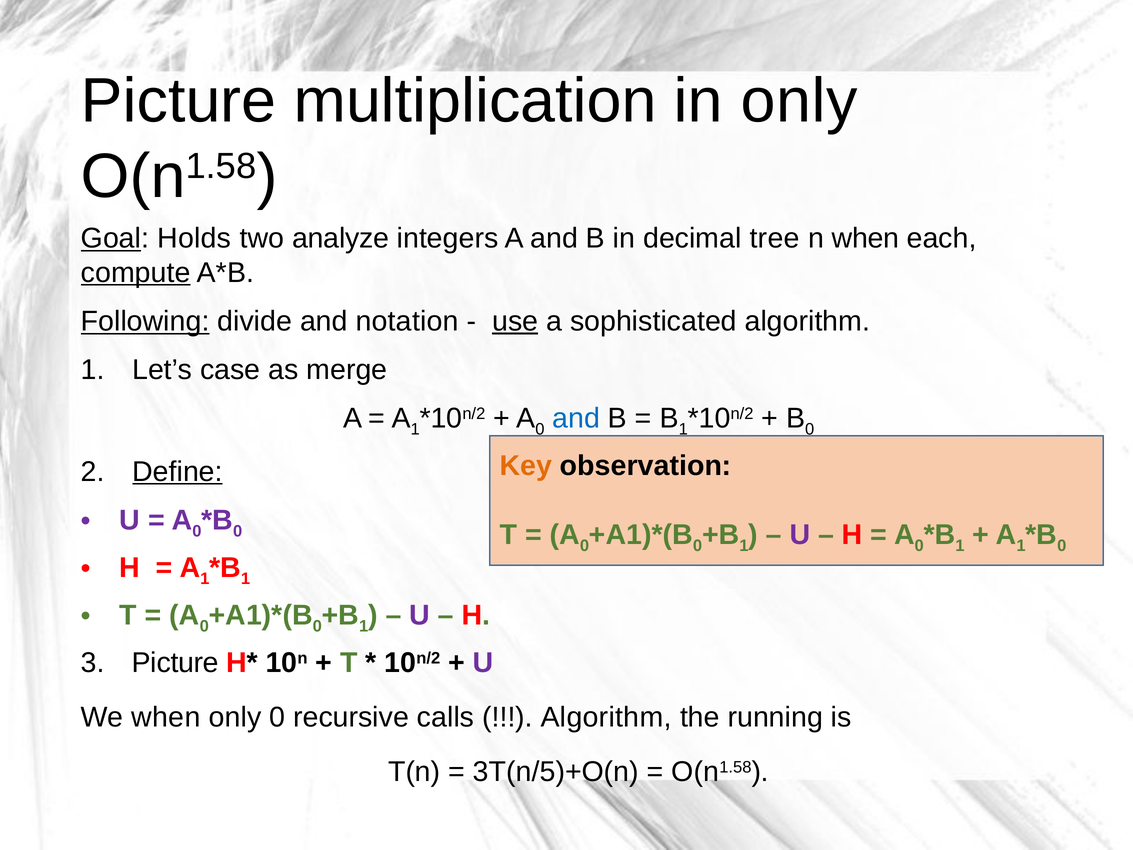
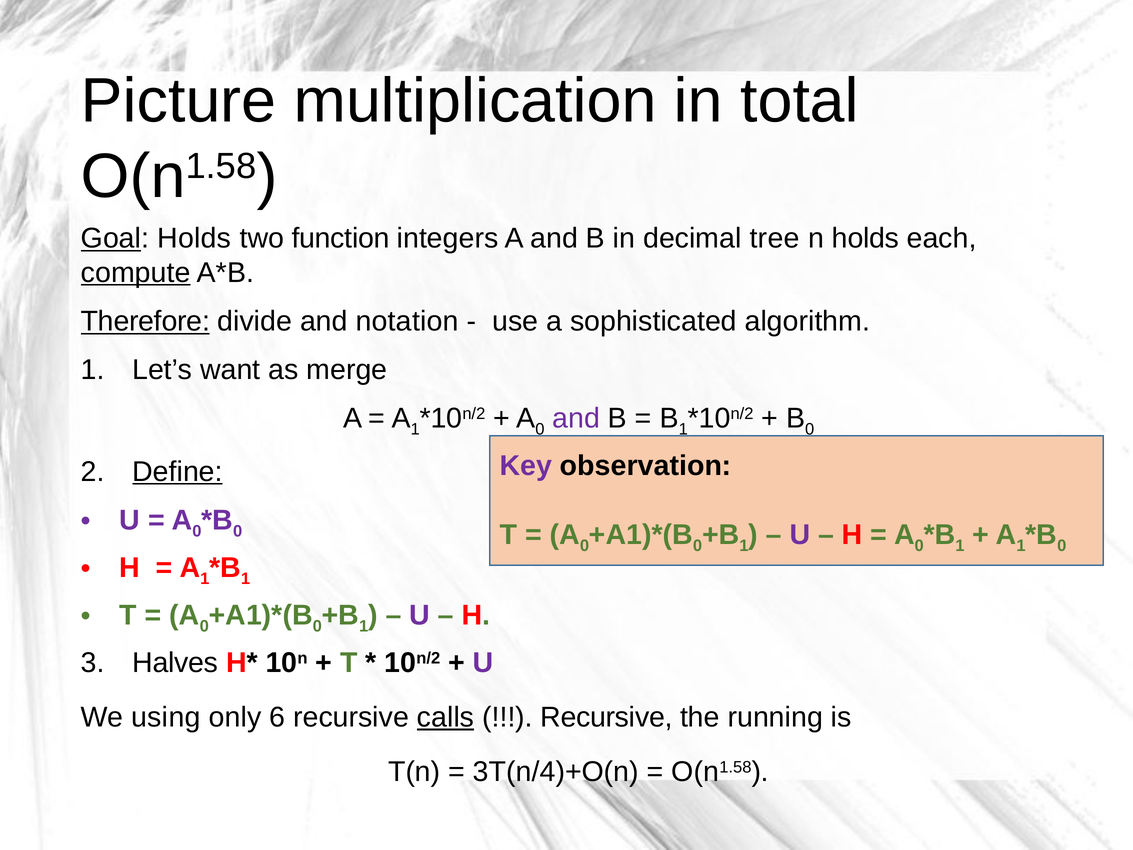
in only: only -> total (800, 101)
analyze: analyze -> function (341, 238)
n when: when -> holds (866, 238)
Following: Following -> Therefore (145, 321)
use underline: present -> none (515, 321)
case: case -> want (230, 370)
and colour: blue -> purple (576, 418)
Key colour: orange -> purple (526, 466)
3 Picture: Picture -> Halves (175, 663)
We when: when -> using (166, 717)
only 0: 0 -> 6 (277, 717)
calls underline: none -> present (446, 717)
Algorithm: Algorithm -> Recursive (606, 717)
3T(n/5)+O(n: 3T(n/5)+O(n -> 3T(n/4)+O(n (556, 771)
